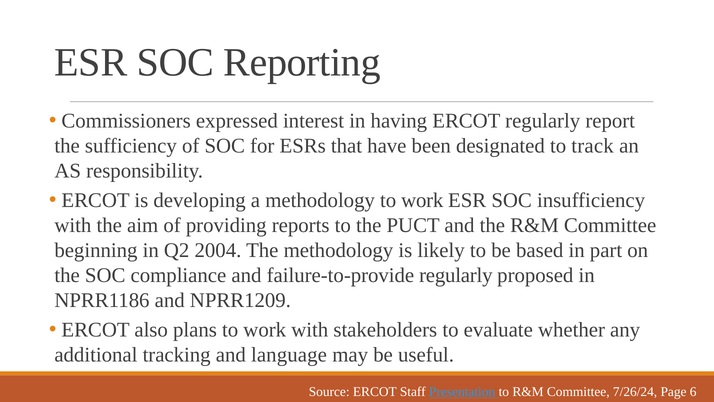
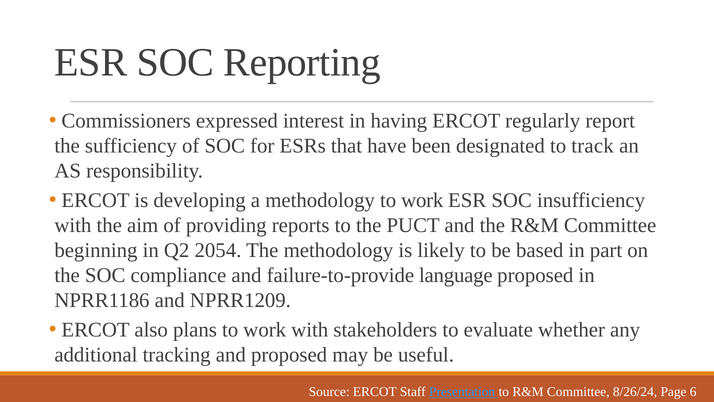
2004: 2004 -> 2054 (218, 250)
failure-to-provide regularly: regularly -> language (456, 275)
and language: language -> proposed (289, 355)
7/26/24: 7/26/24 -> 8/26/24 (635, 392)
